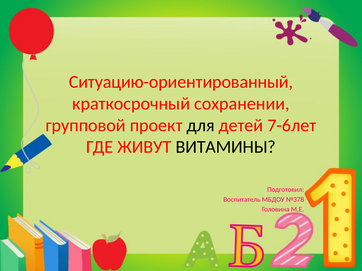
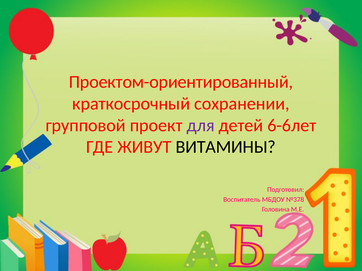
Ситуацию-ориентированный: Ситуацию-ориентированный -> Проектом-ориентированный (181, 82)
для colour: black -> purple (201, 126)
7-6лет: 7-6лет -> 6-6лет (292, 126)
